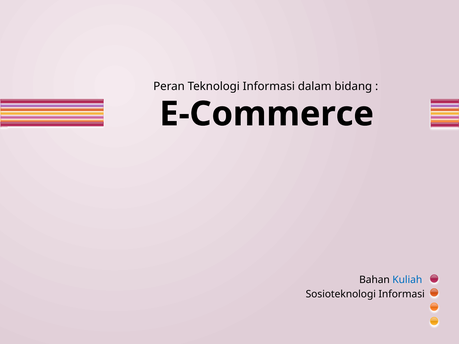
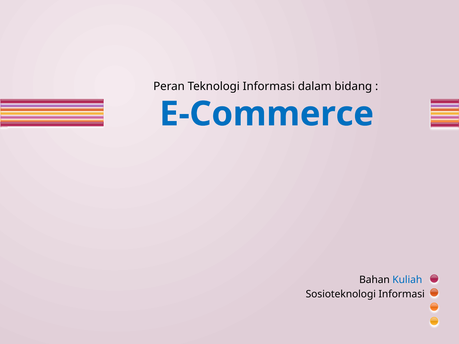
E-Commerce colour: black -> blue (267, 114)
